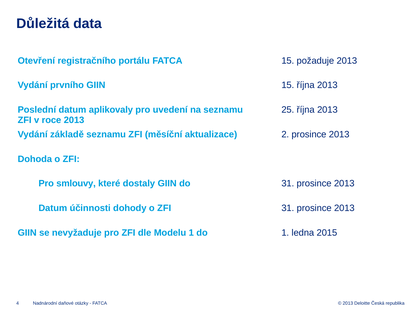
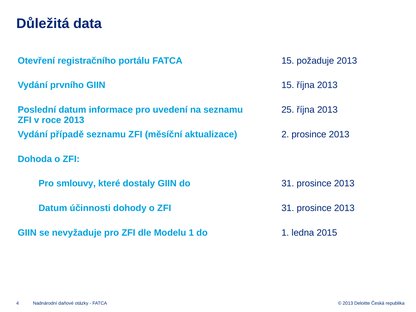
aplikovaly: aplikovaly -> informace (111, 110)
základě: základě -> případě (67, 134)
